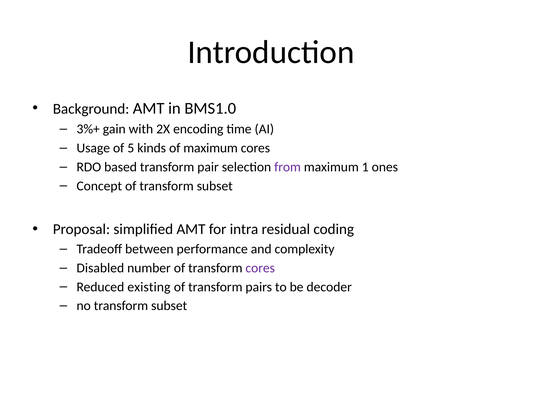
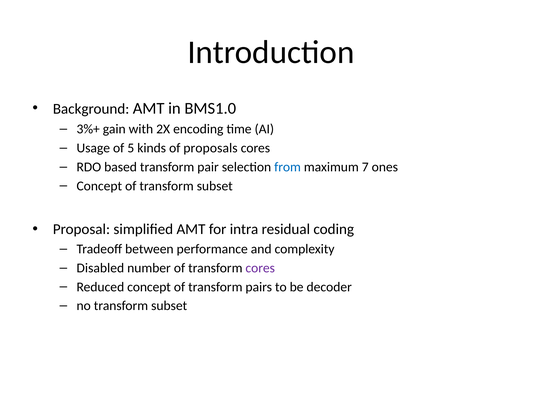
of maximum: maximum -> proposals (210, 148)
from colour: purple -> blue (288, 167)
1: 1 -> 7 (365, 167)
Reduced existing: existing -> concept (149, 287)
